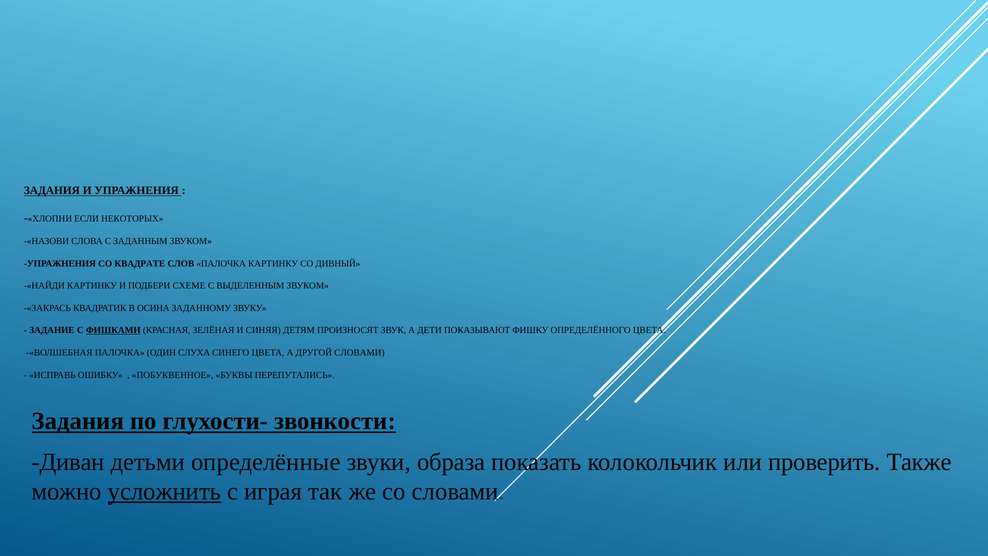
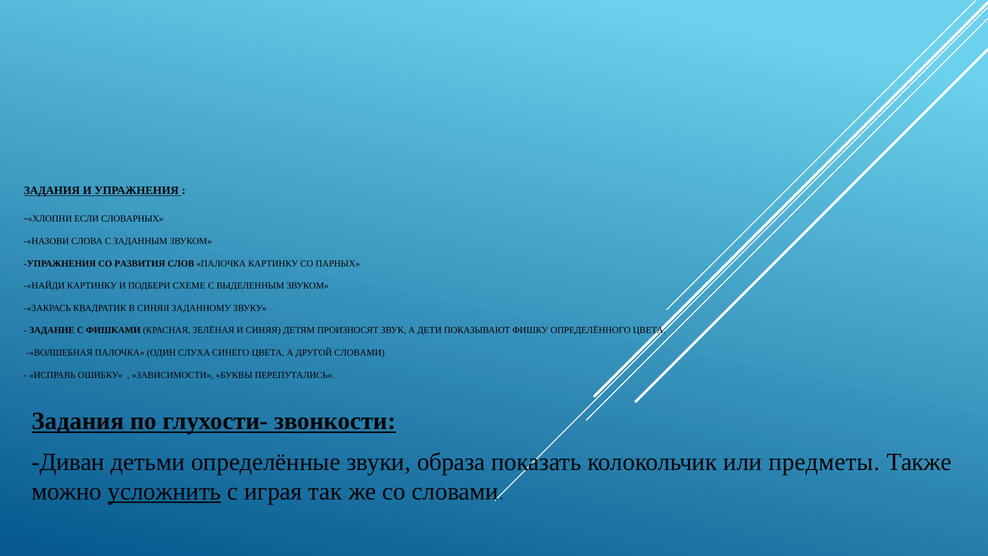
НЕКОТОРЫХ: НЕКОТОРЫХ -> СЛОВАРНЫХ (132, 218)
КВАДРАТЕ: КВАДРАТЕ -> РАЗВИТИЯ (140, 263)
ДИВНЫЙ: ДИВНЫЙ -> ПАРНЫХ (338, 263)
В ОСИНА: ОСИНА -> СИНЯЯ (153, 308)
ФИШКАМИ underline: present -> none (113, 330)
ПОБУКВЕННОЕ: ПОБУКВЕННОЕ -> ЗАВИСИМОСТИ (173, 375)
проверить: проверить -> предметы (824, 462)
